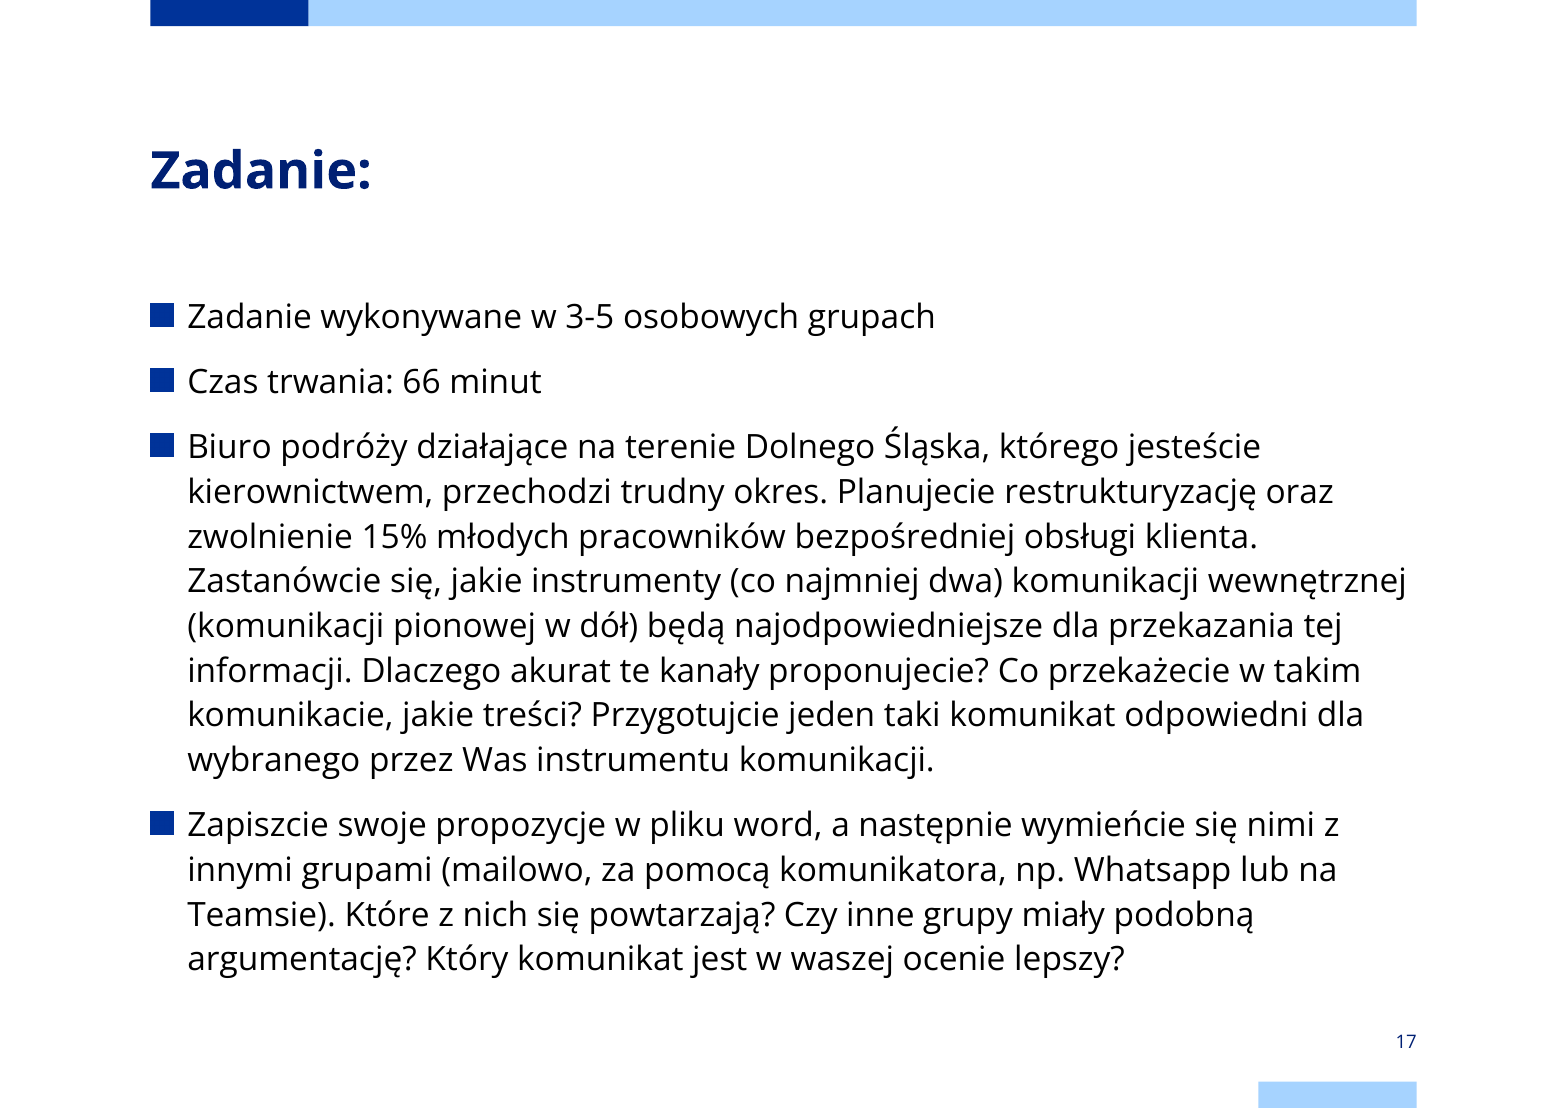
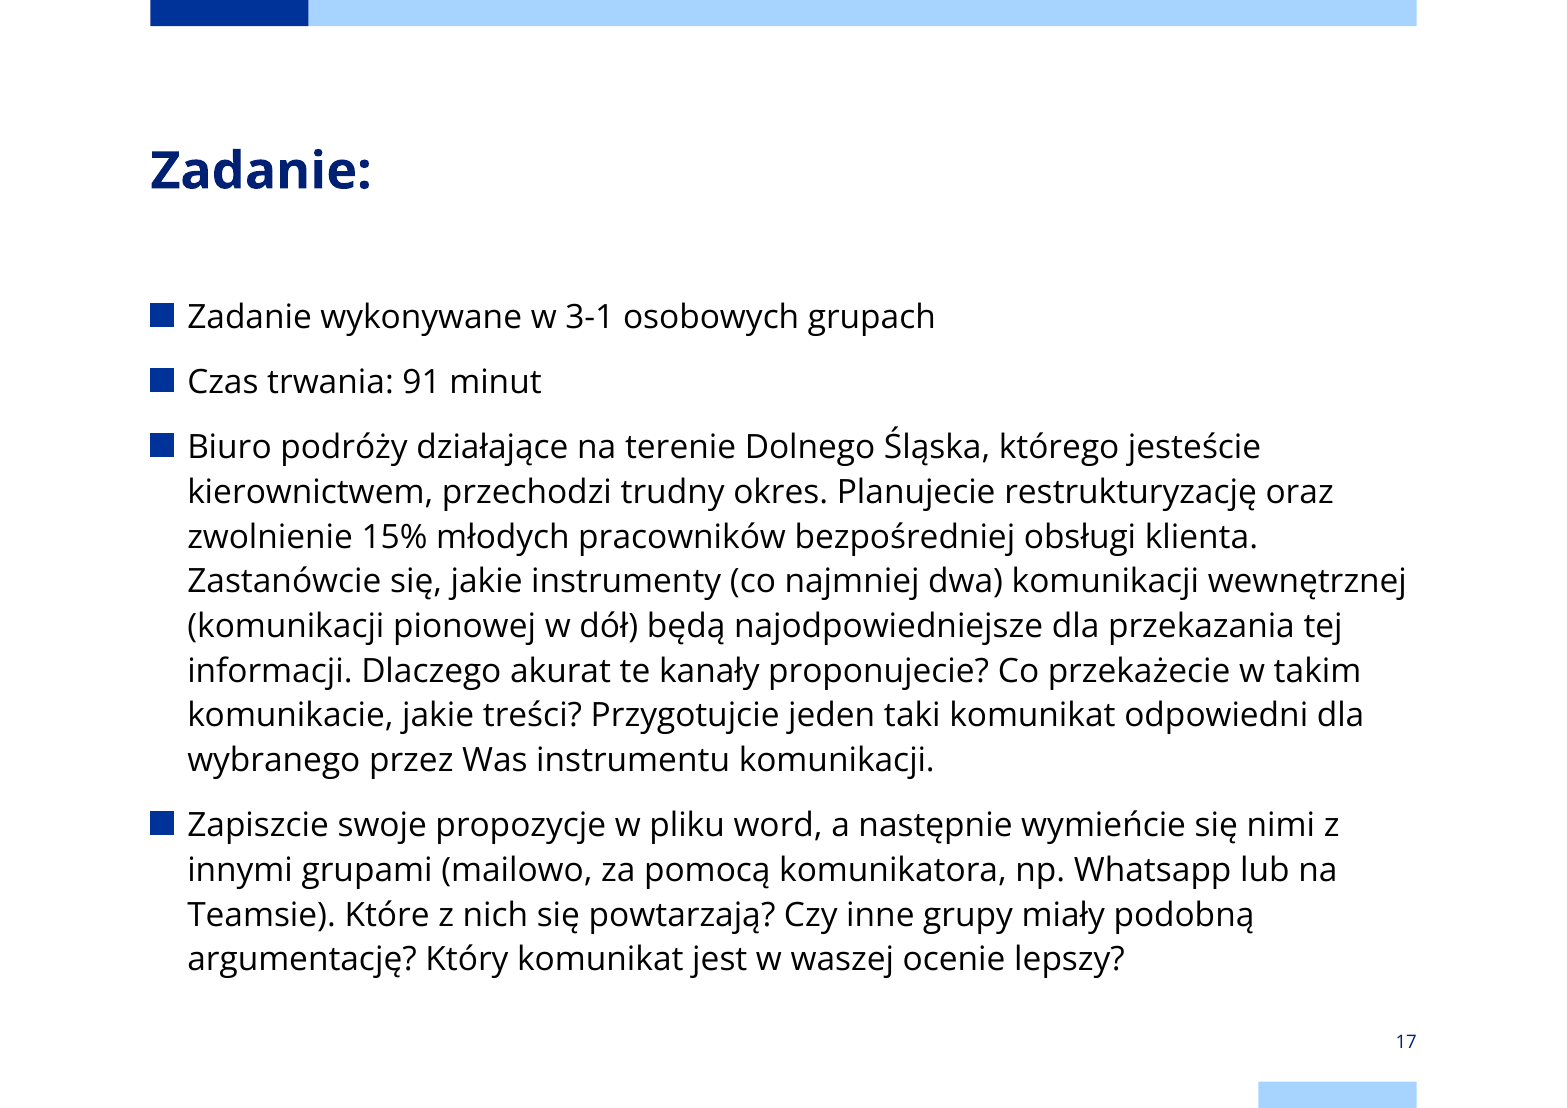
3-5: 3-5 -> 3-1 (590, 317)
66: 66 -> 91 (422, 382)
